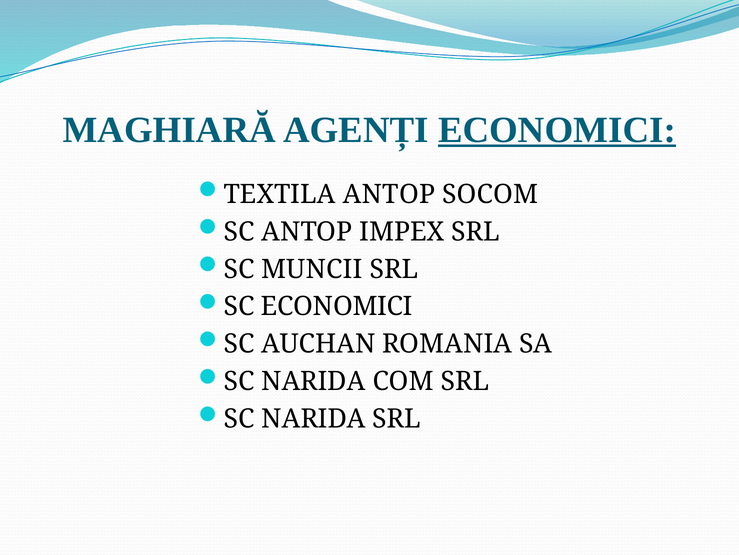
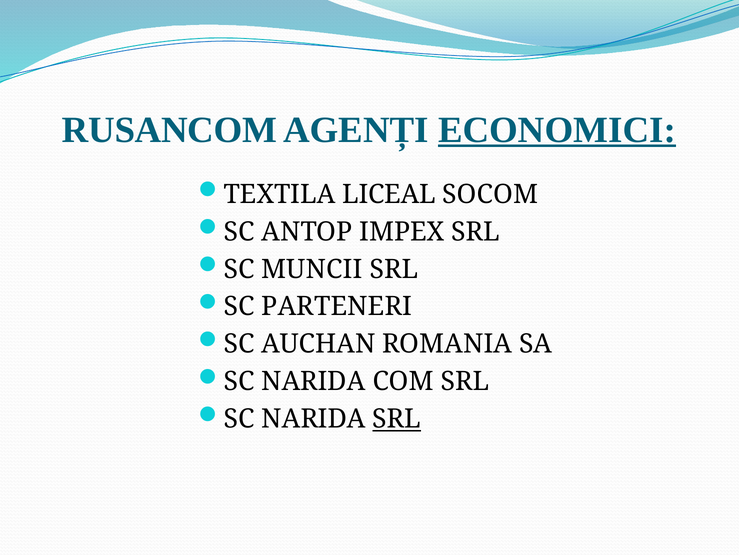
MAGHIARĂ: MAGHIARĂ -> RUSANCOM (169, 130)
TEXTILA ANTOP: ANTOP -> LICEAL (389, 194)
SC ECONOMICI: ECONOMICI -> PARTENERI (337, 306)
SRL underline: none -> present (397, 419)
